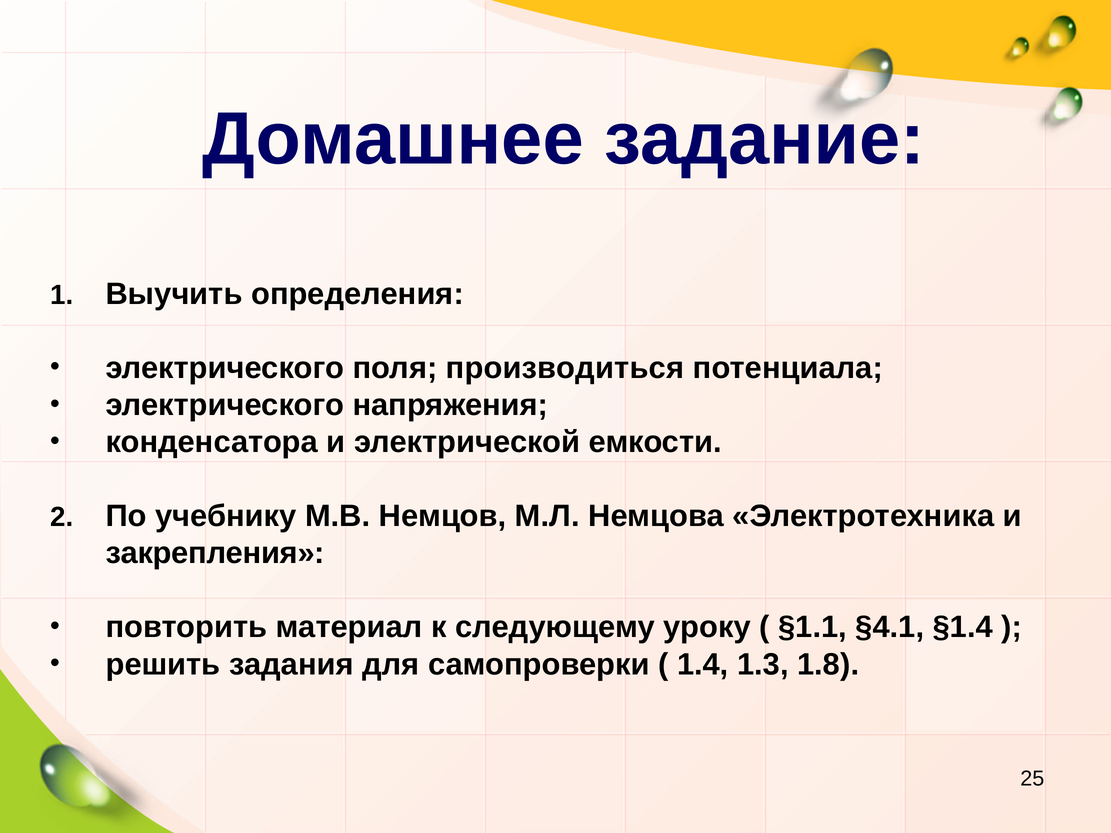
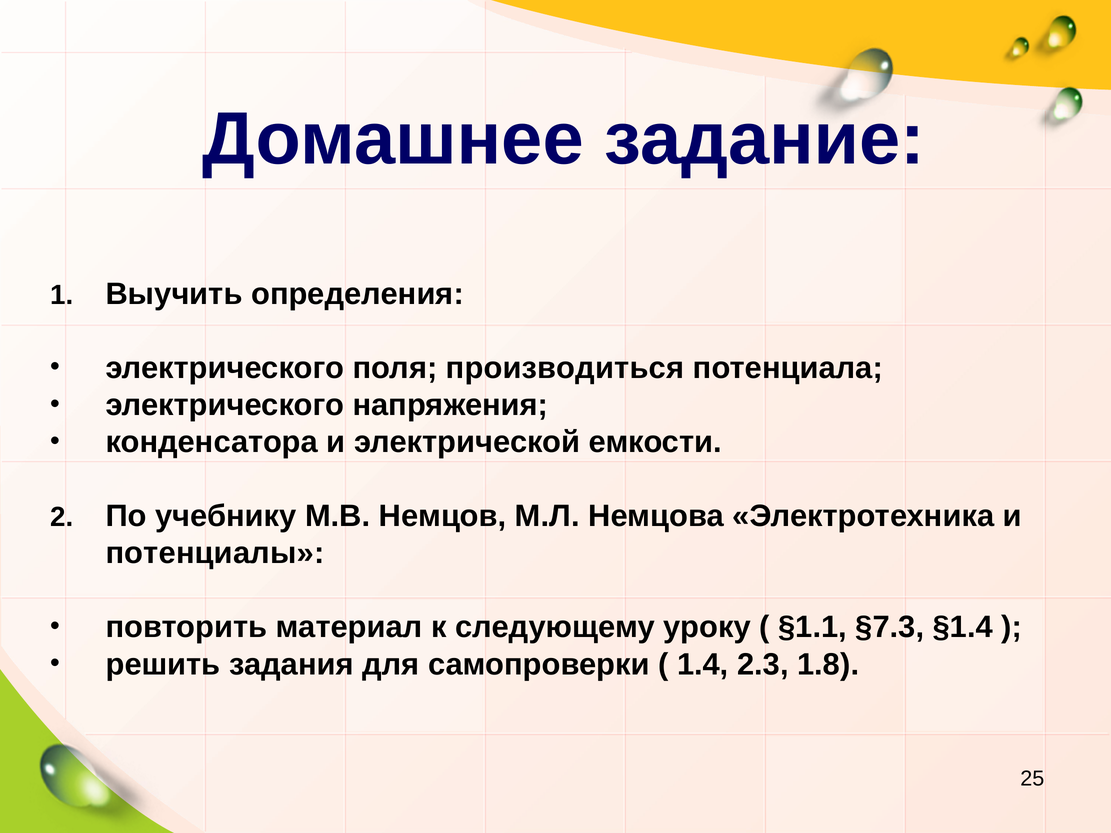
закрепления: закрепления -> потенциалы (215, 553)
§4.1: §4.1 -> §7.3 (890, 627)
1.3: 1.3 -> 2.3 (763, 665)
